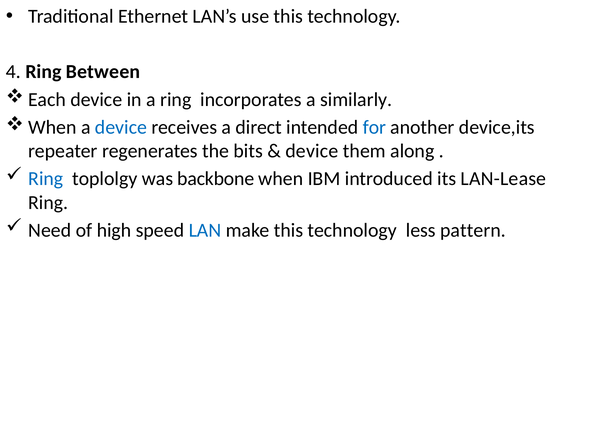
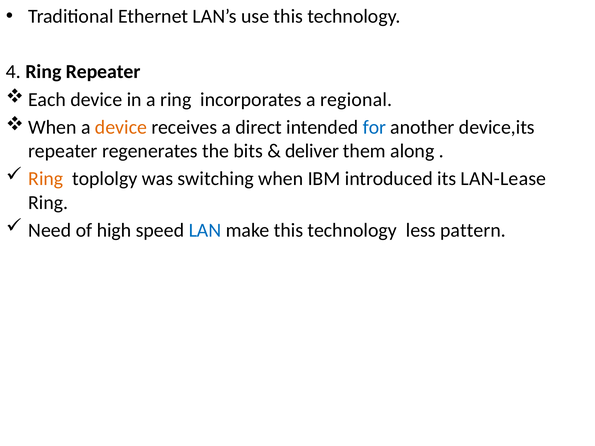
Ring Between: Between -> Repeater (103, 72)
similarly: similarly -> regional (356, 100)
device colour: blue -> orange (121, 127)
device: device -> deliver (312, 151)
Ring colour: blue -> orange (46, 179)
backbone: backbone -> switching (216, 179)
